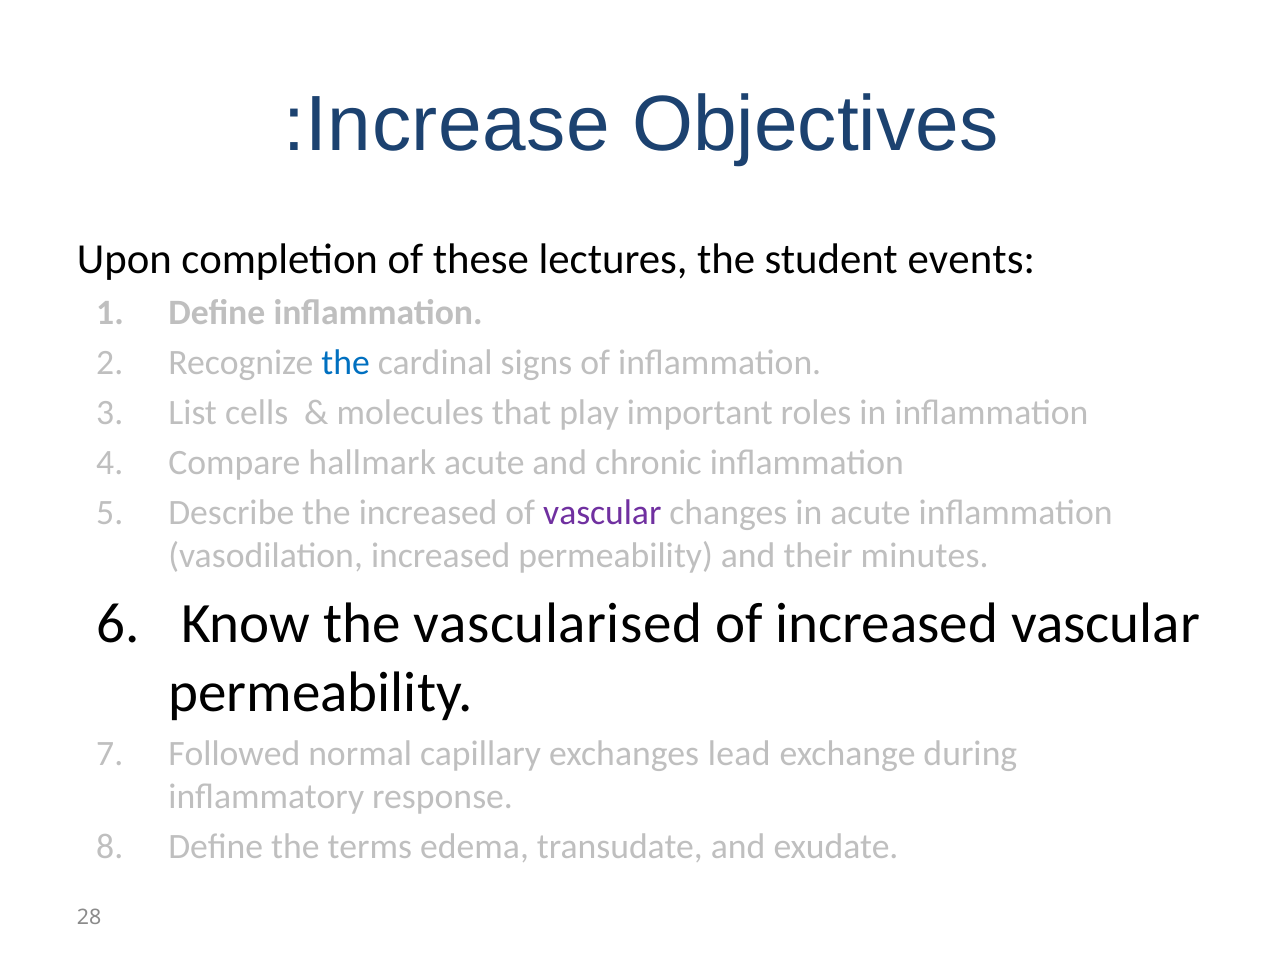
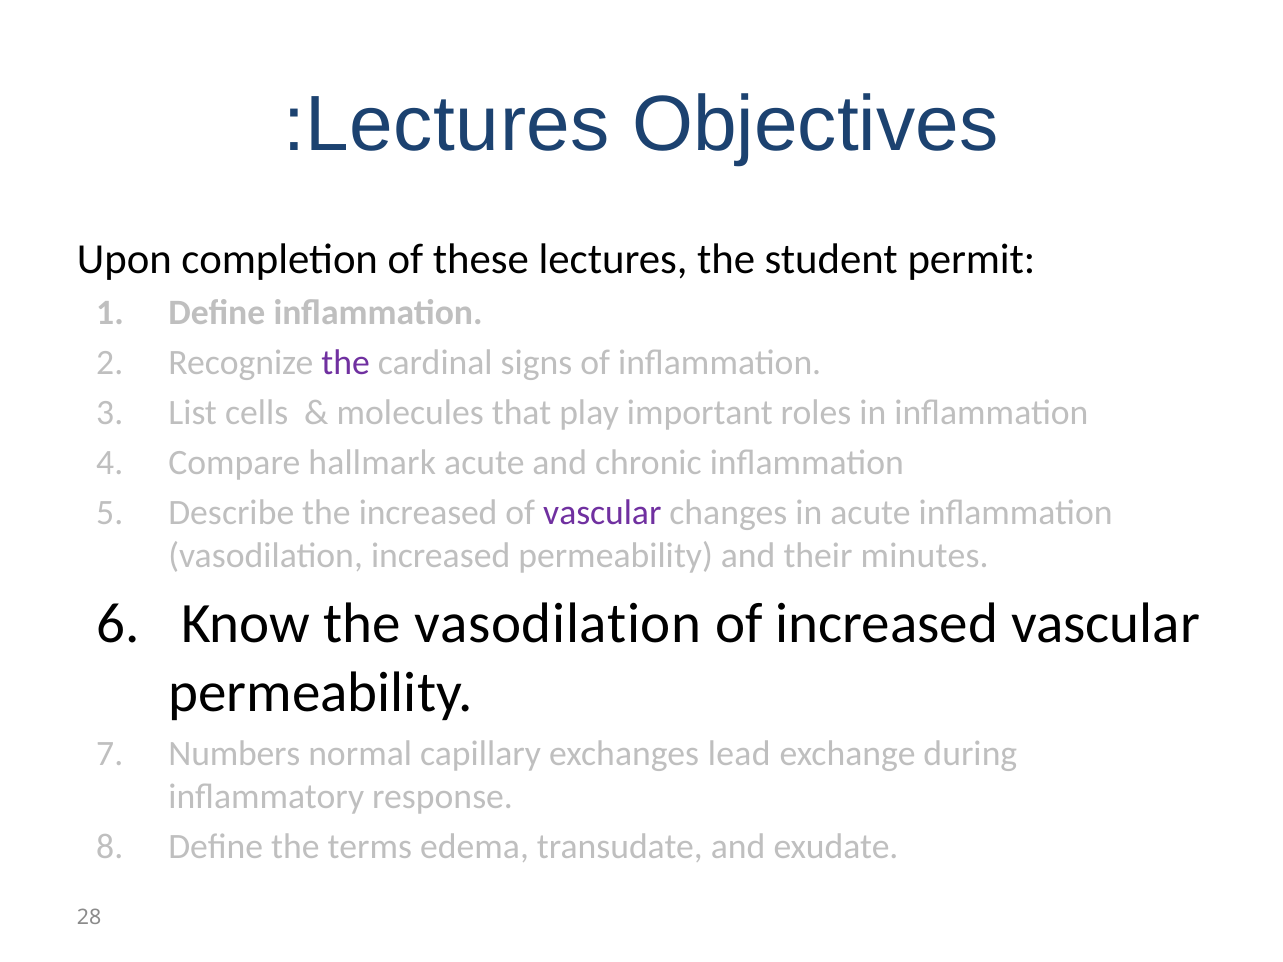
Increase: Increase -> Lectures (458, 124)
events: events -> permit (971, 260)
the colour: blue -> purple (346, 363)
the vascularised: vascularised -> vasodilation (558, 624)
Followed: Followed -> Numbers (234, 754)
